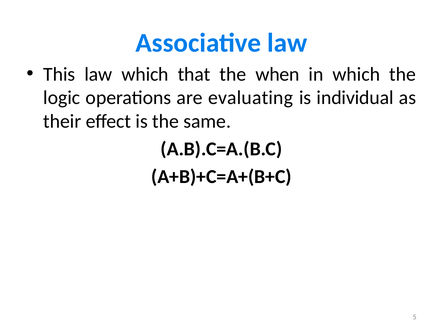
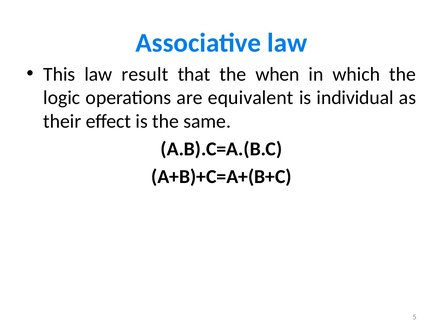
law which: which -> result (145, 74)
evaluating: evaluating -> equivalent (251, 98)
